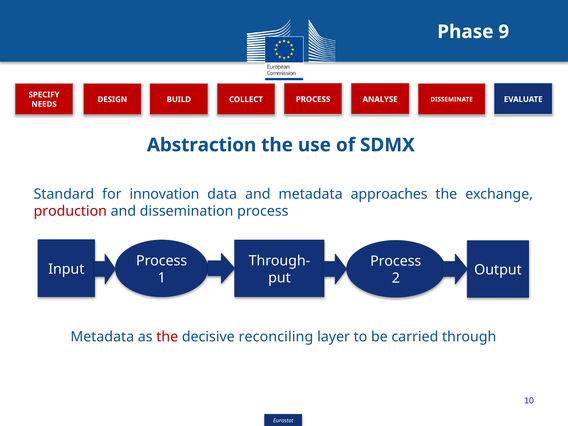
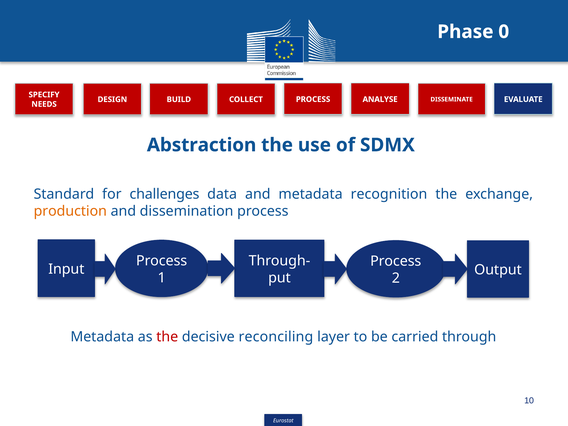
9: 9 -> 0 (504, 32)
innovation: innovation -> challenges (164, 194)
approaches: approaches -> recognition (389, 194)
production colour: red -> orange (70, 211)
